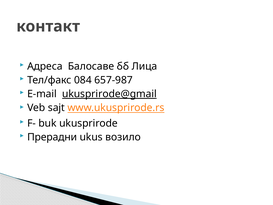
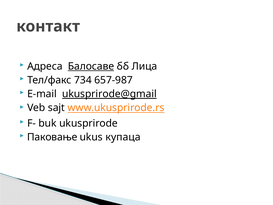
Балосаве underline: none -> present (91, 66)
084: 084 -> 734 (83, 80)
Прерадни: Прерадни -> Паковање (52, 137)
возило: возило -> купаца (123, 137)
